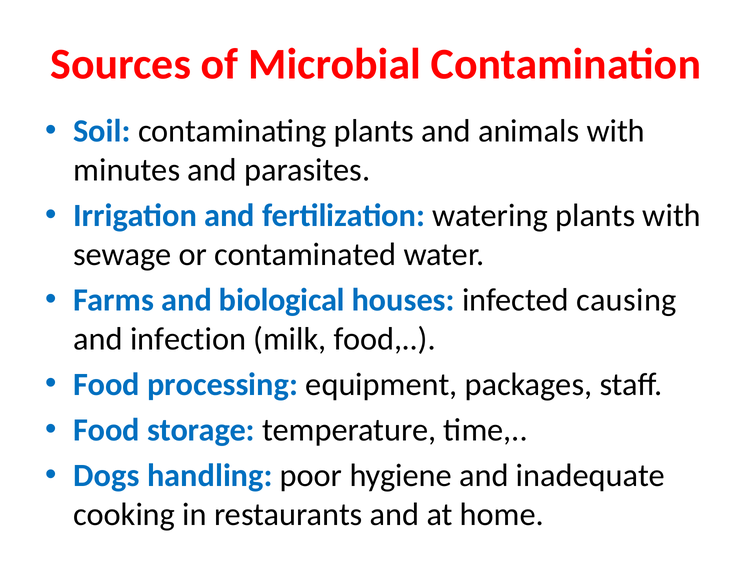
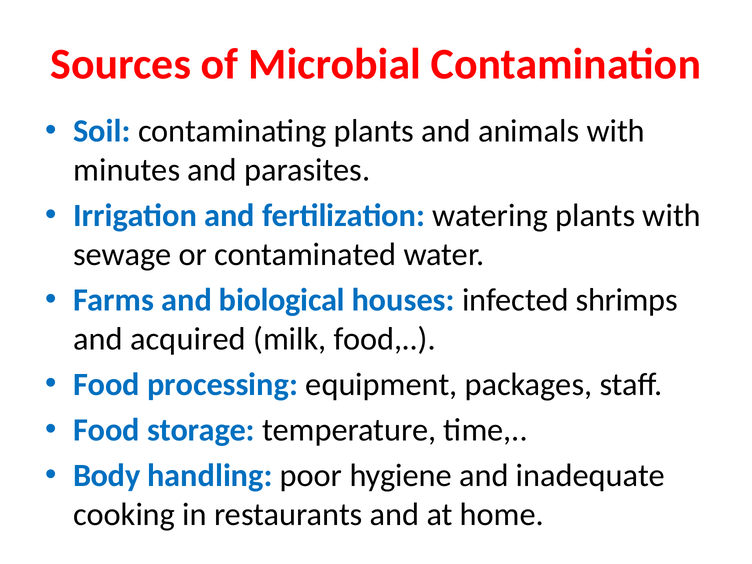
causing: causing -> shrimps (627, 300)
infection: infection -> acquired (188, 339)
Dogs: Dogs -> Body (107, 476)
